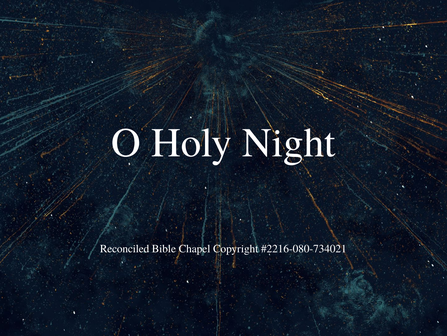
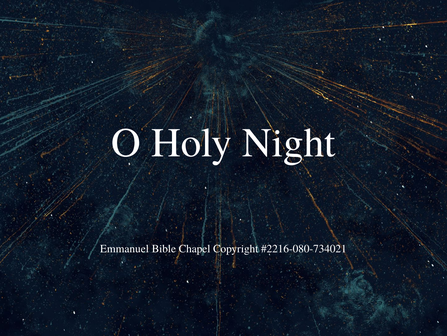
Reconciled: Reconciled -> Emmanuel (124, 248)
